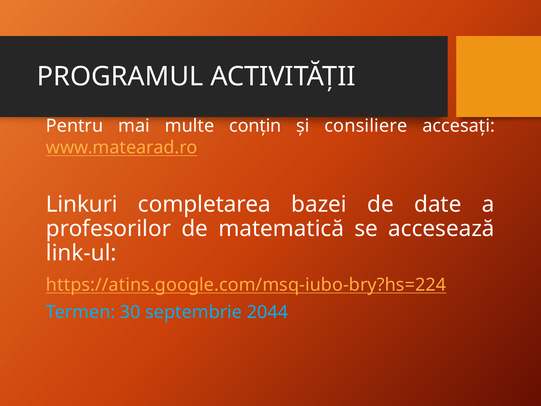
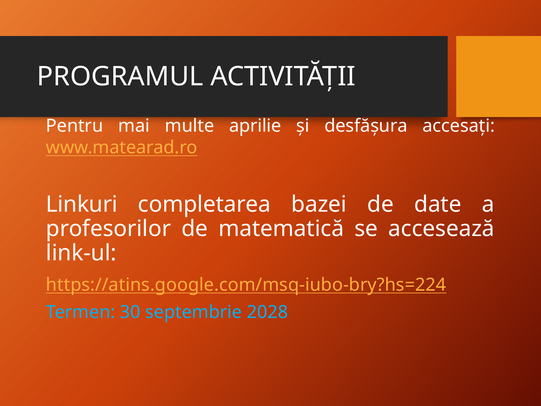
conțin: conțin -> aprilie (255, 126)
consiliere: consiliere -> desfășura (366, 126)
2044: 2044 -> 2028 (267, 312)
